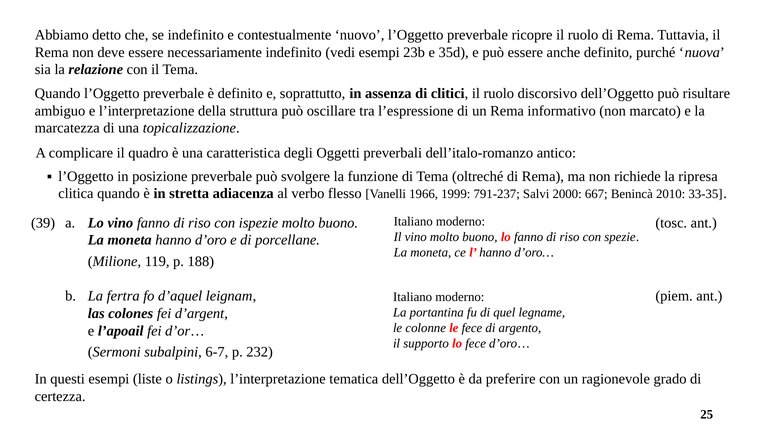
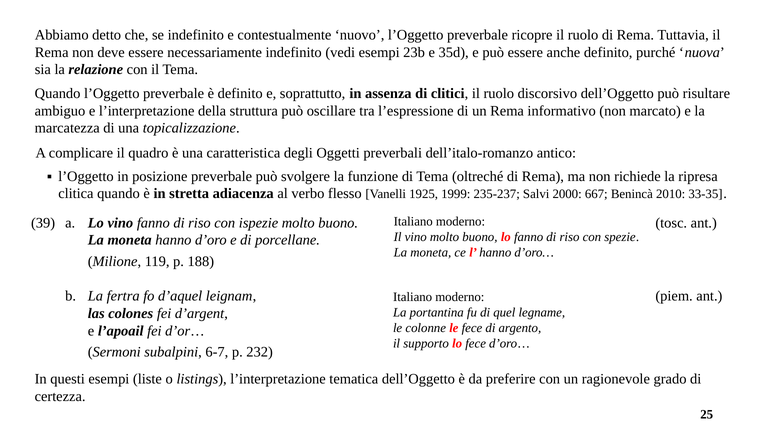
1966: 1966 -> 1925 (424, 194)
791-237: 791-237 -> 235-237 (497, 194)
